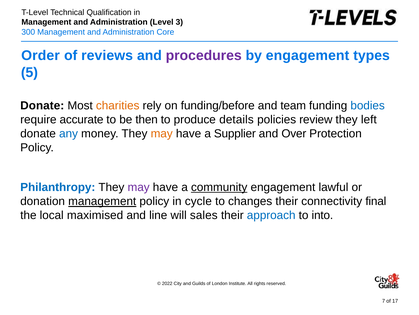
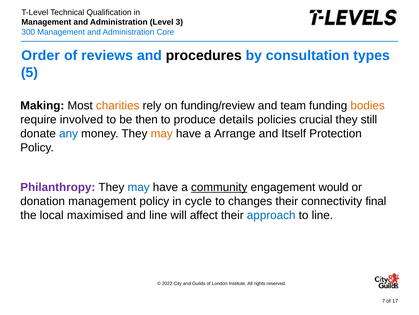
procedures colour: purple -> black (204, 56)
by engagement: engagement -> consultation (308, 56)
Donate: Donate -> Making (42, 106)
funding/before: funding/before -> funding/review (218, 106)
bodies colour: blue -> orange (368, 106)
accurate: accurate -> involved (81, 120)
review: review -> crucial (316, 120)
left: left -> still (369, 120)
Supplier: Supplier -> Arrange (235, 133)
Over: Over -> Itself (294, 133)
Philanthropy colour: blue -> purple (58, 187)
may colour: purple -> blue (139, 187)
lawful: lawful -> would (334, 187)
management underline: present -> none (102, 201)
sales: sales -> affect (204, 215)
to into: into -> line (322, 215)
